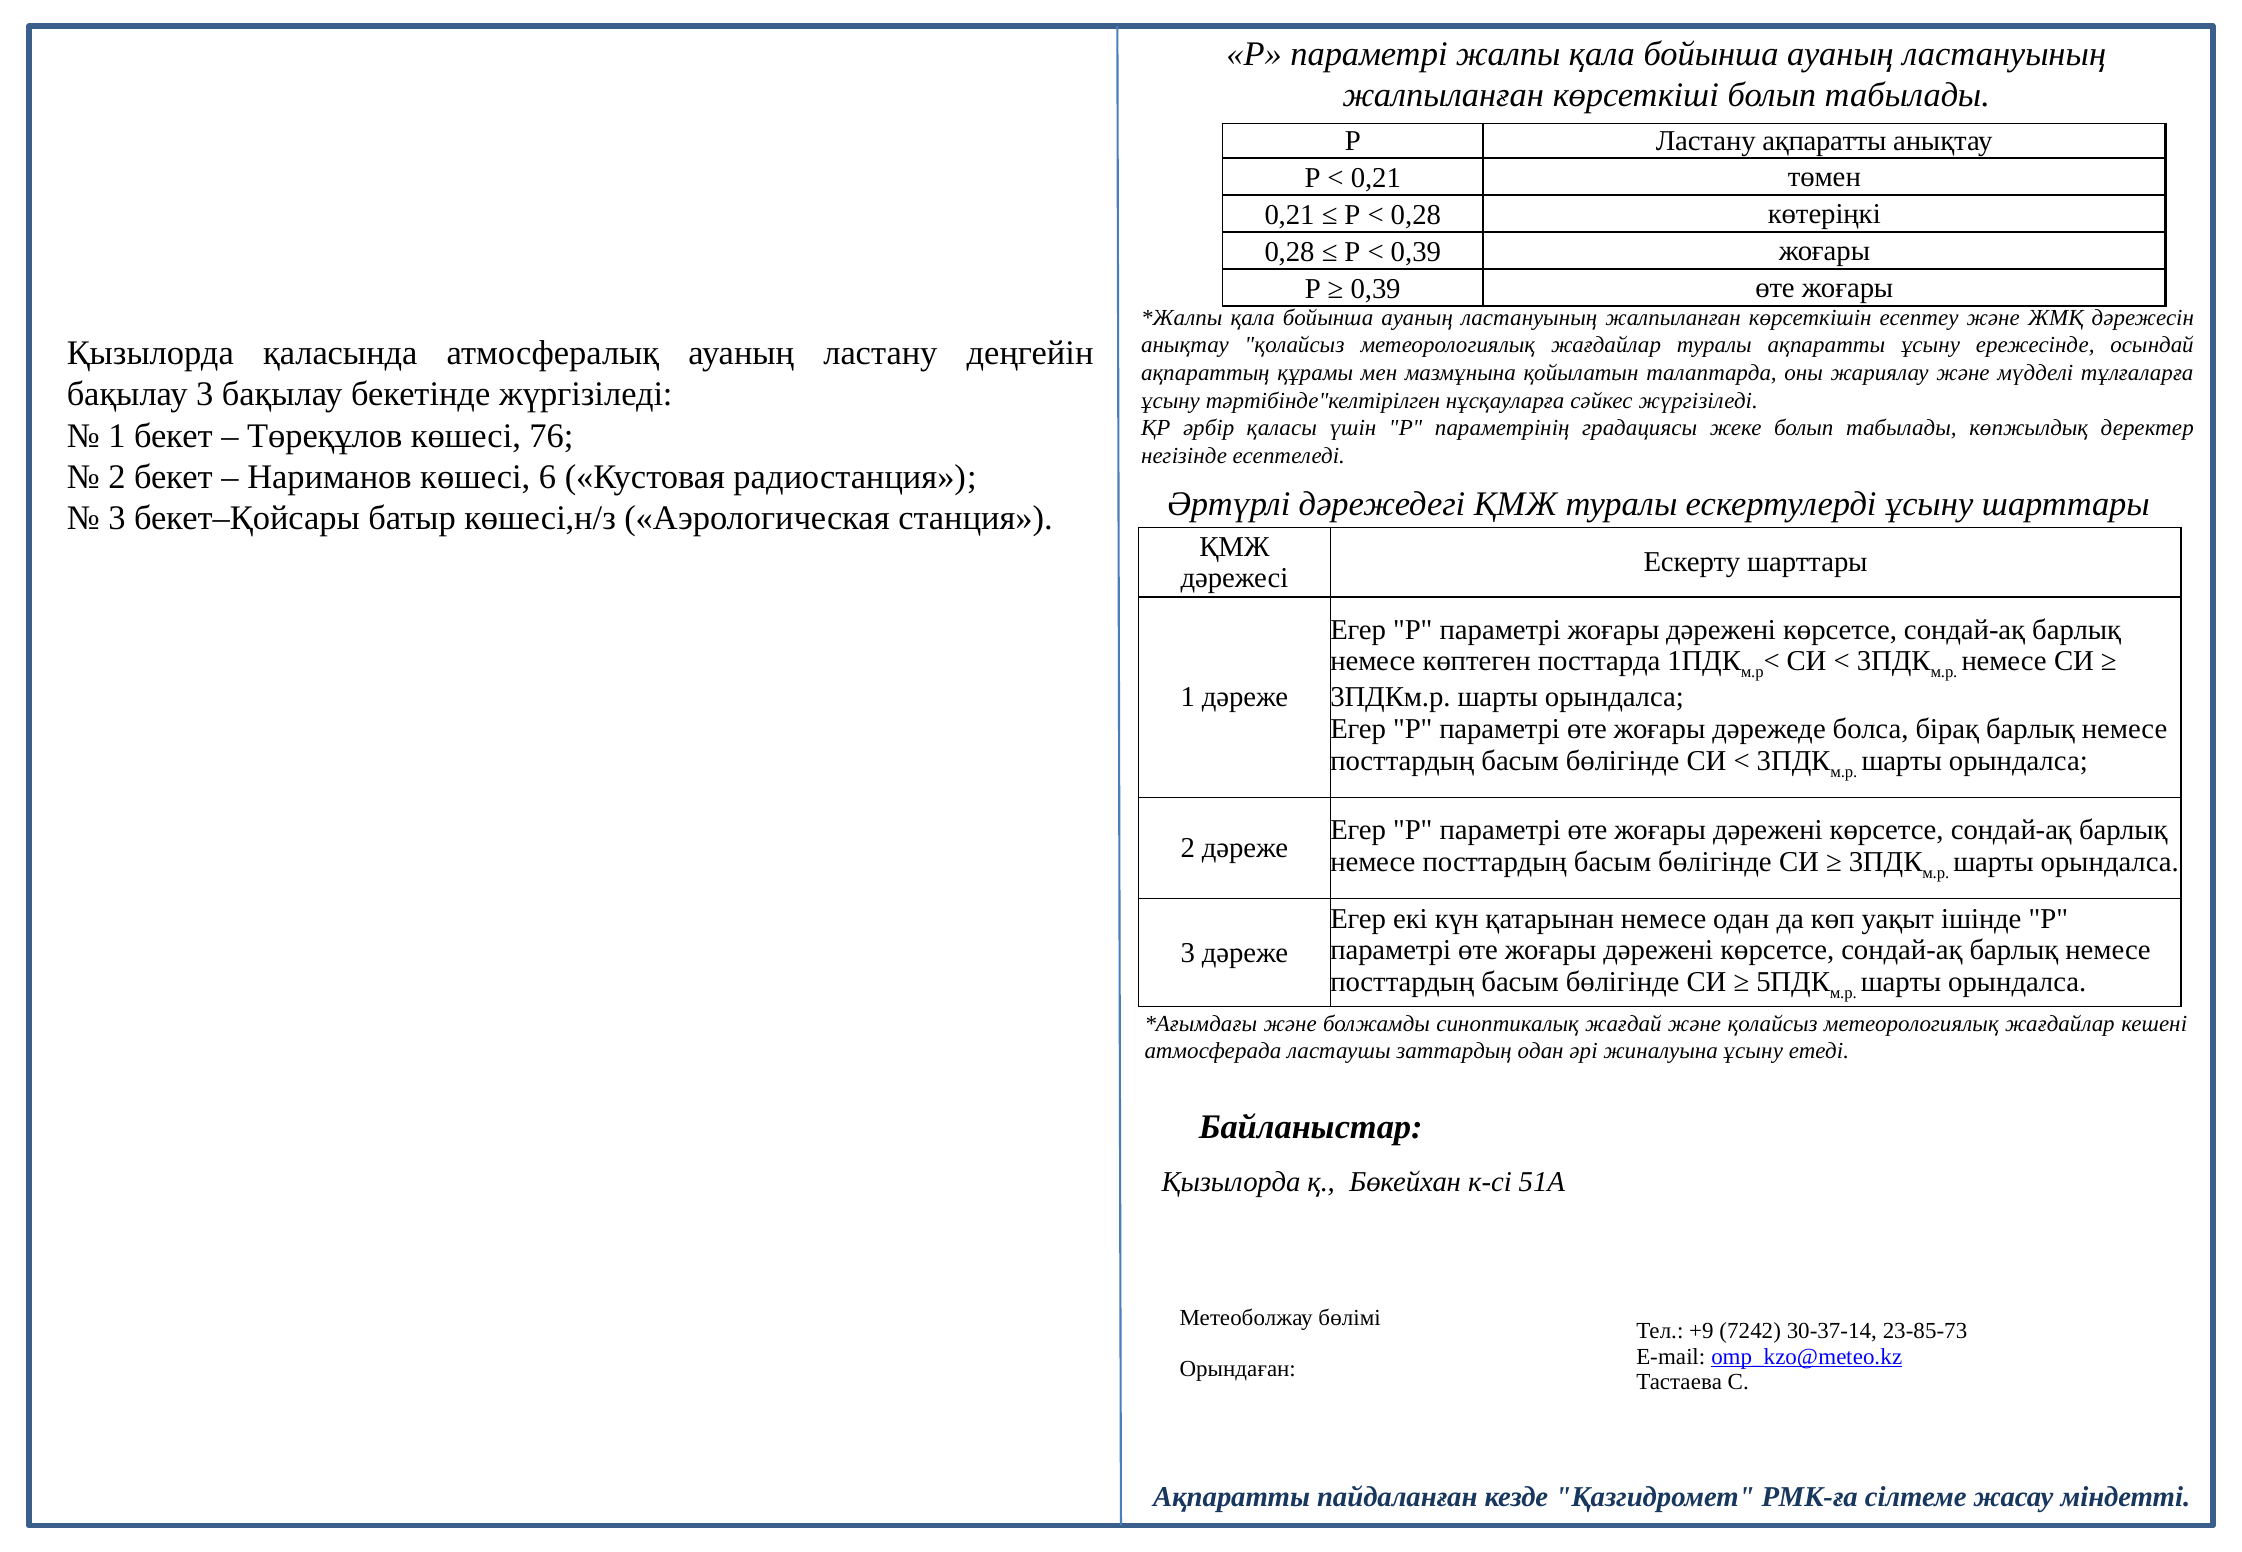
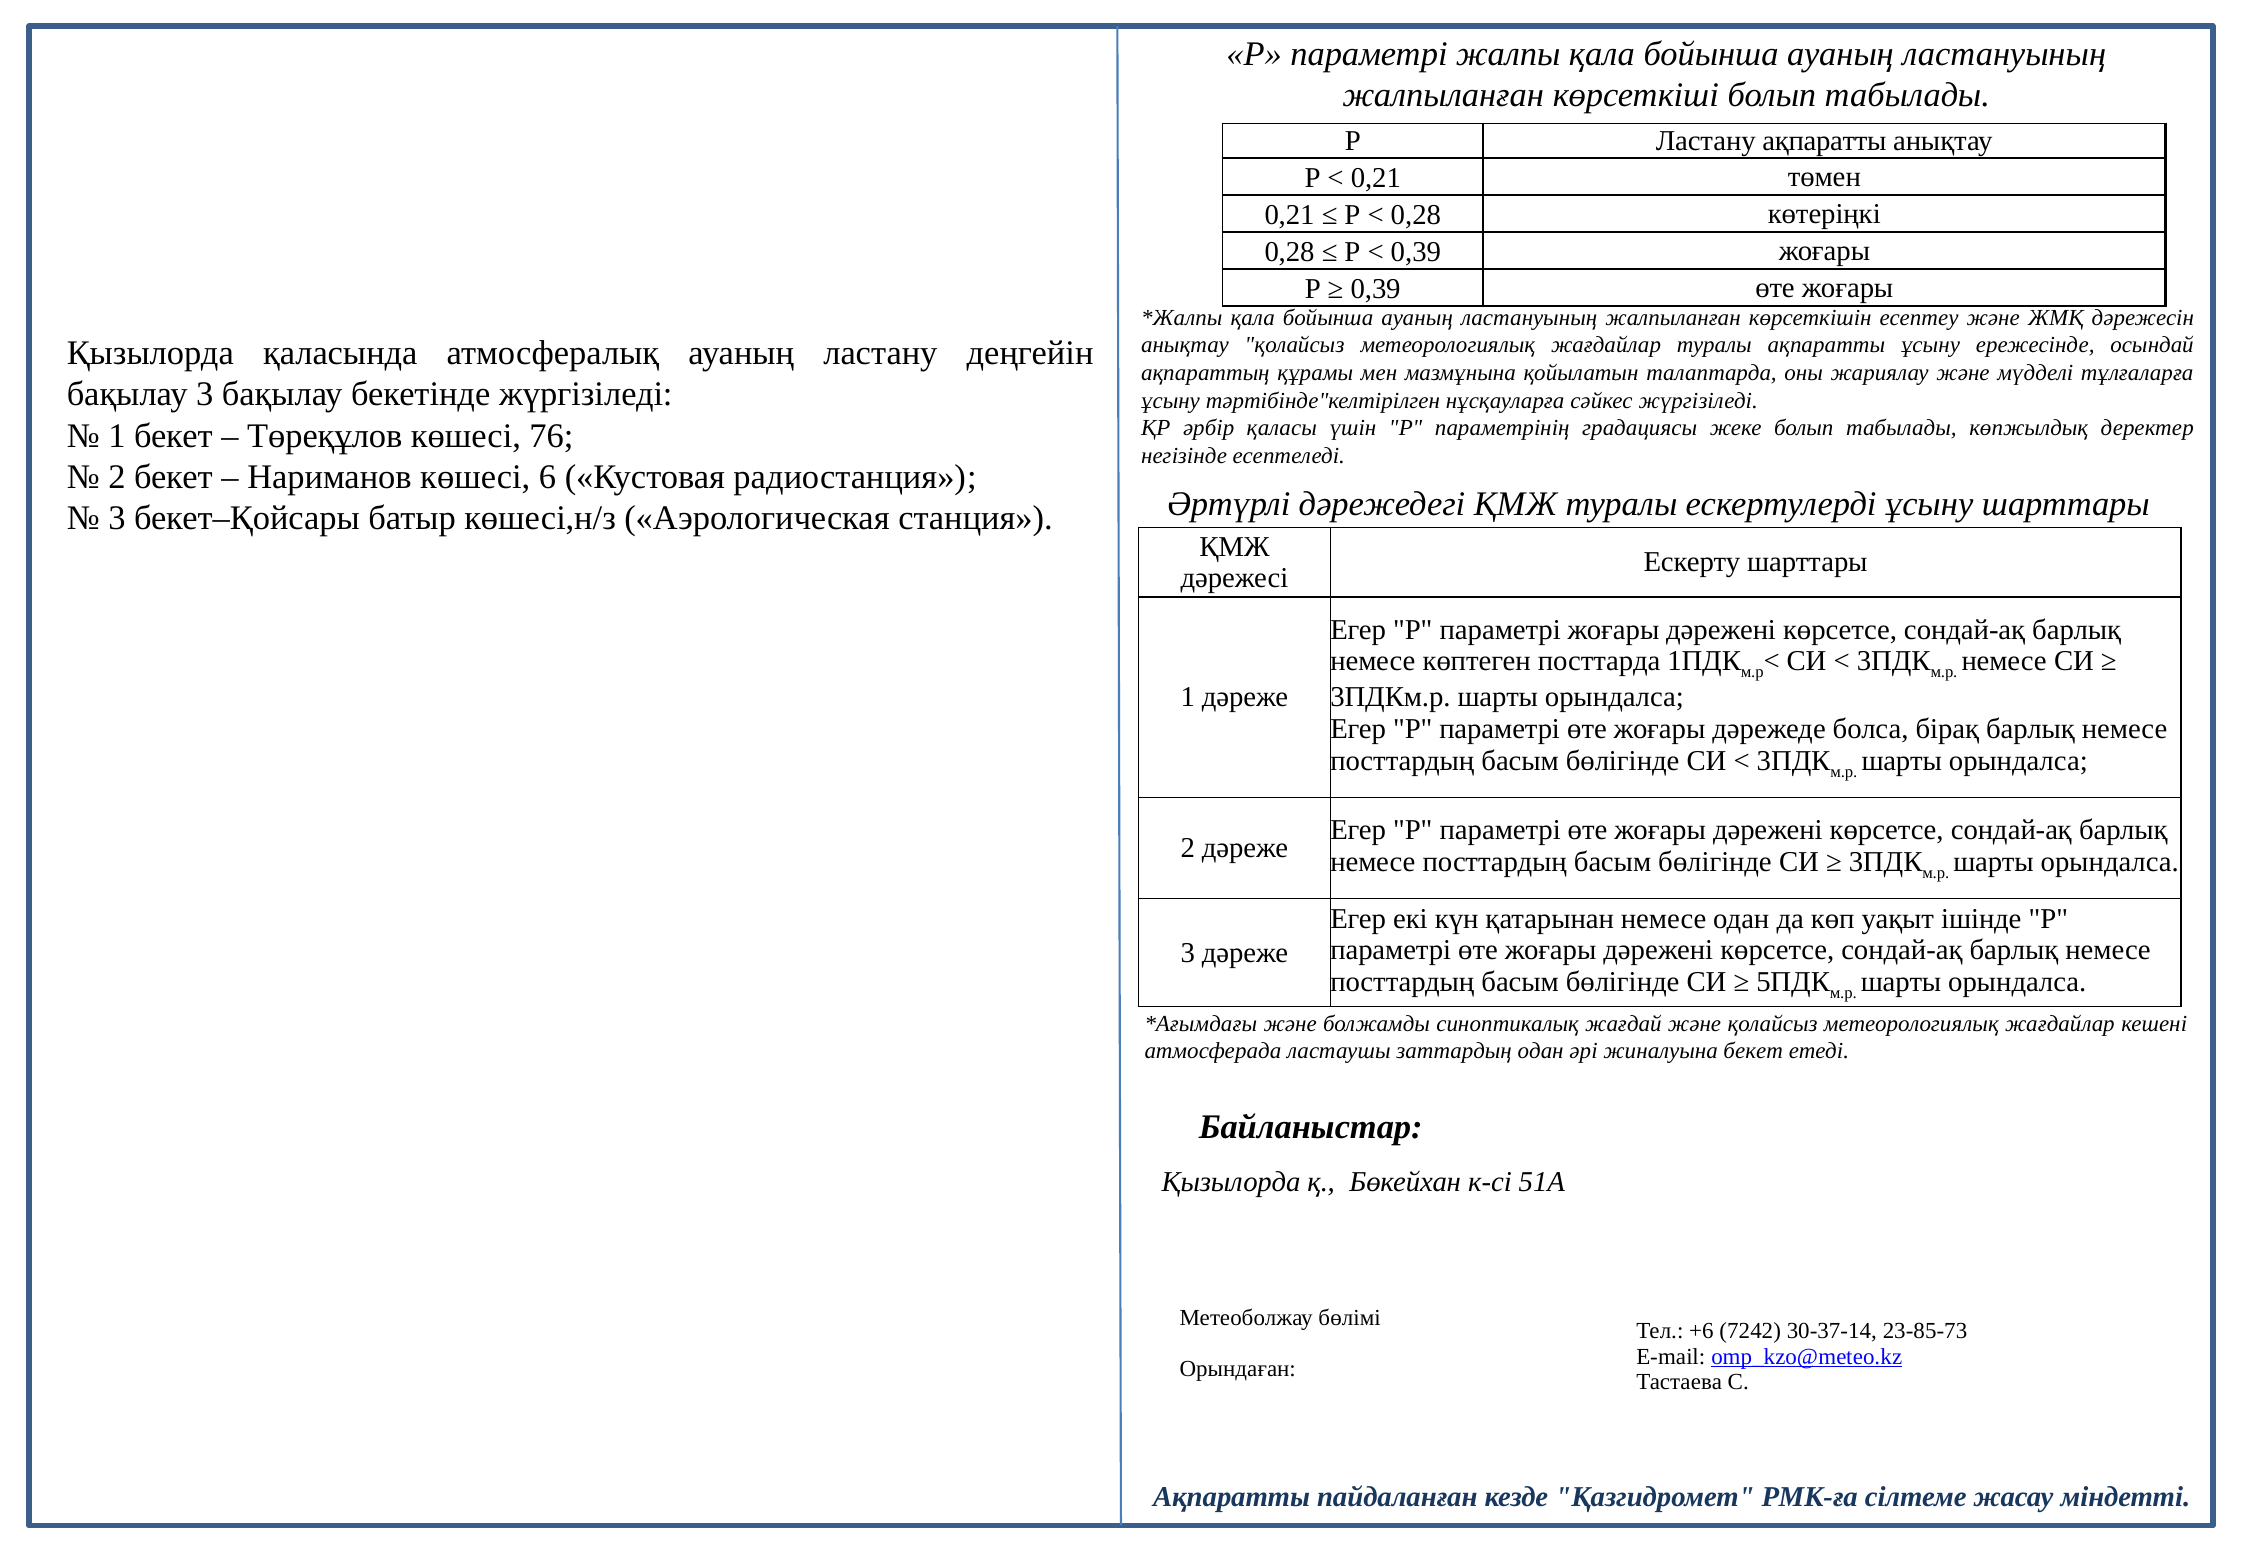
жиналуына ұсыну: ұсыну -> бекет (1753, 1051)
+9: +9 -> +6 (1701, 1331)
